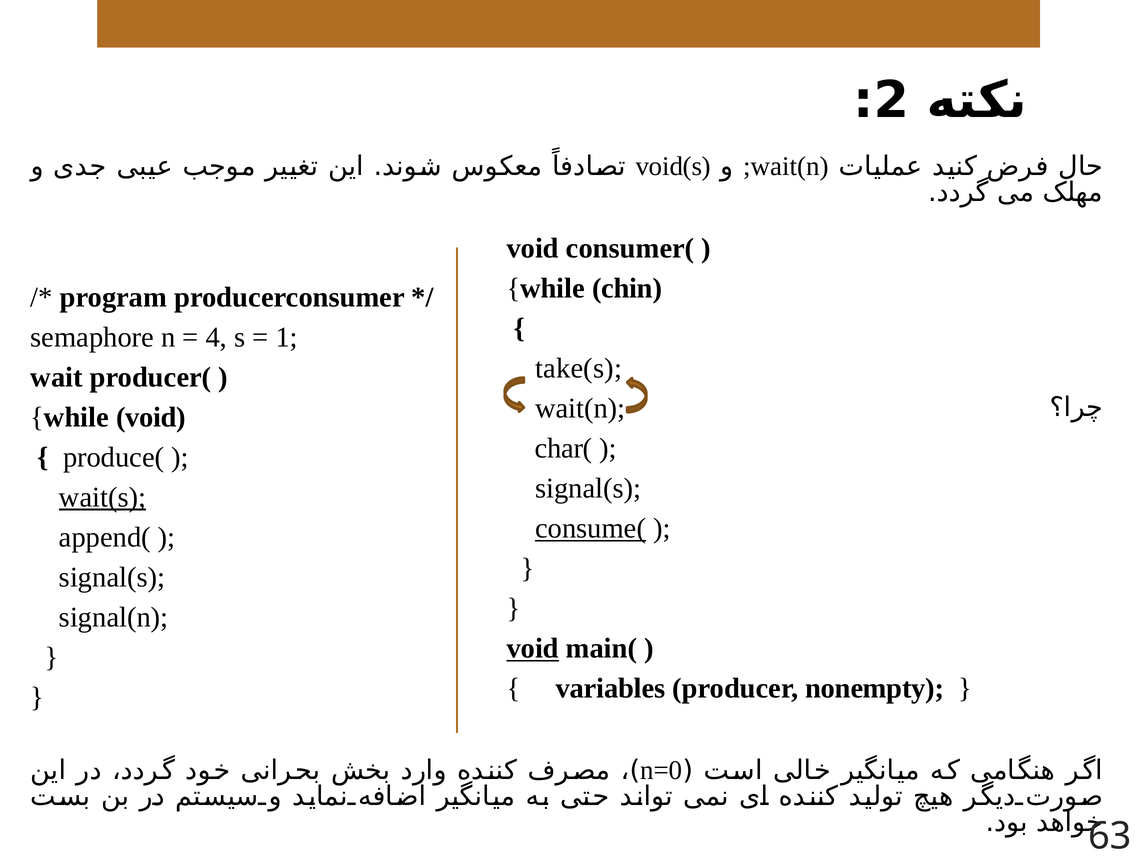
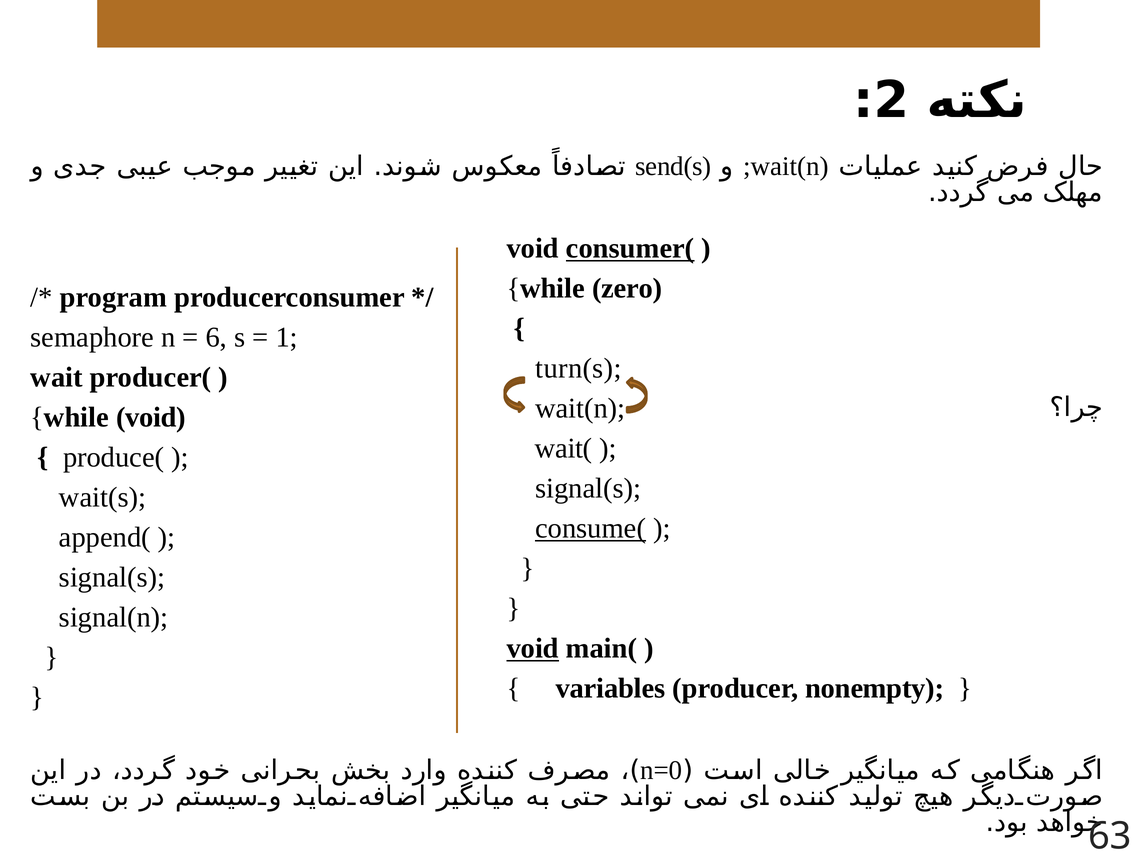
void(s: void(s -> send(s (673, 167)
consumer( underline: none -> present (630, 249)
chin: chin -> zero (627, 289)
4: 4 -> 6 (216, 337)
take(s: take(s -> turn(s (578, 369)
char(: char( -> wait( (564, 449)
wait(s underline: present -> none (103, 497)
